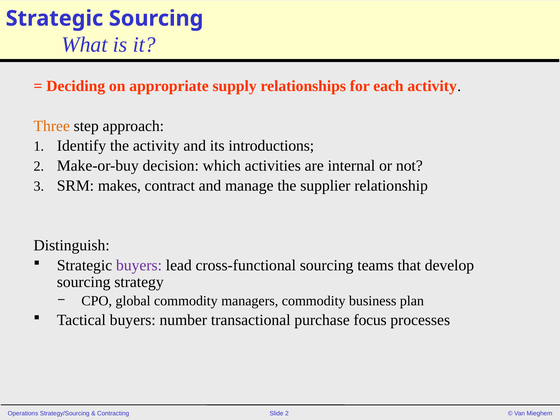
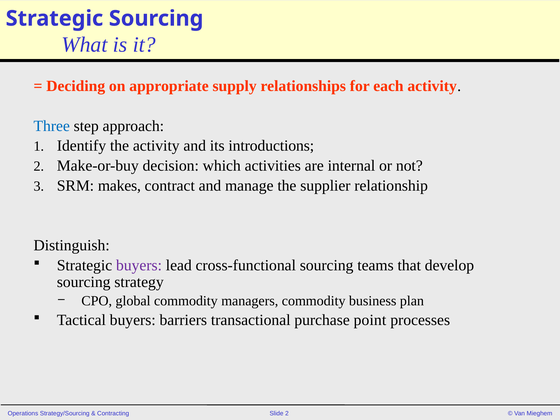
Three colour: orange -> blue (52, 126)
number: number -> barriers (183, 320)
focus: focus -> point (370, 320)
